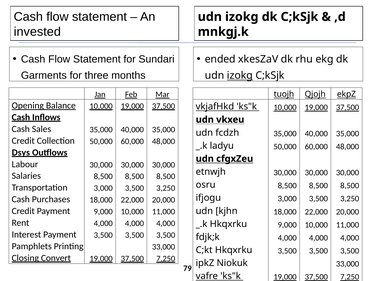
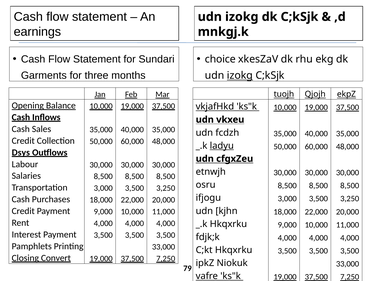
invested: invested -> earnings (37, 32)
ended: ended -> choice (220, 59)
ladyu underline: none -> present (222, 146)
